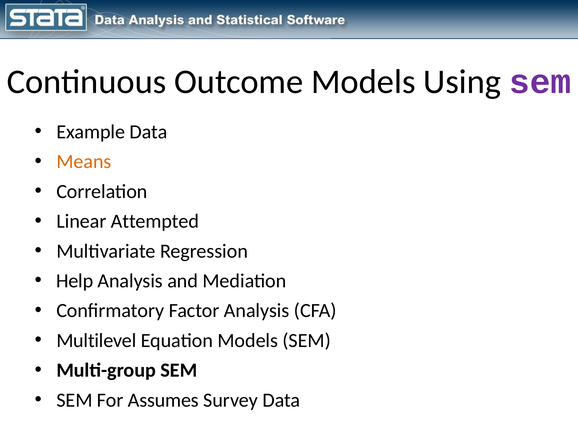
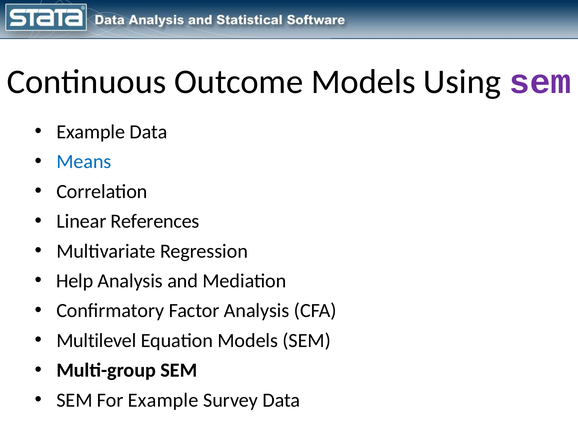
Means colour: orange -> blue (84, 162)
Attempted: Attempted -> References (155, 222)
For Assumes: Assumes -> Example (163, 401)
